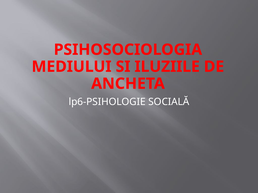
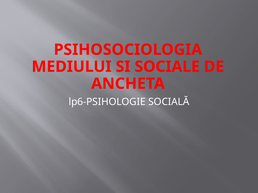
ILUZIILE: ILUZIILE -> SOCIALE (167, 67)
